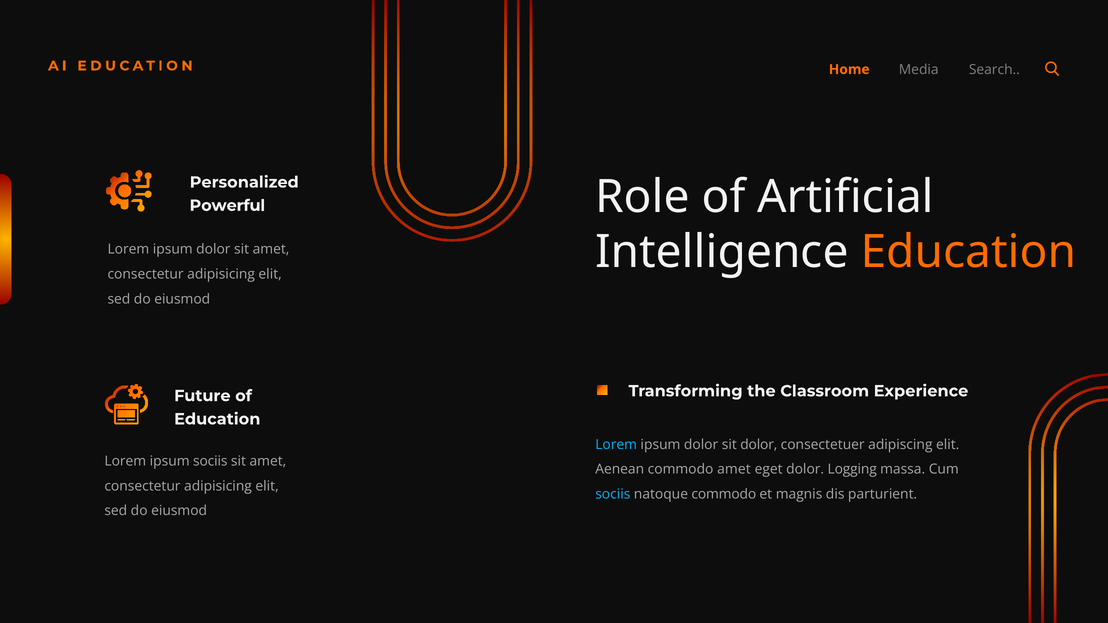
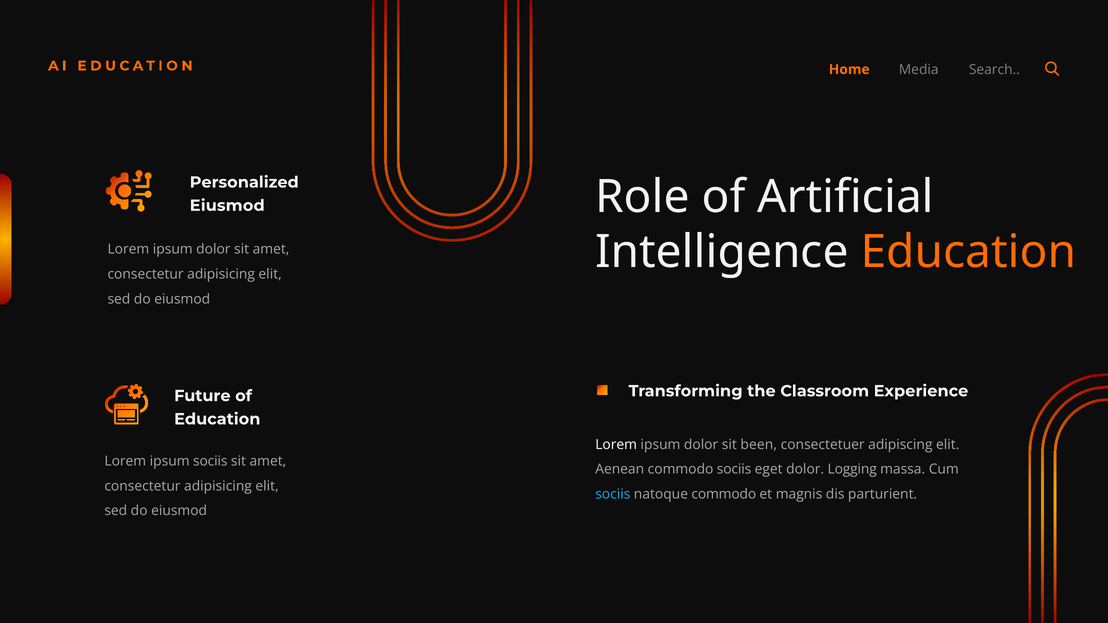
Powerful: Powerful -> Eiusmod (227, 206)
Lorem colour: light blue -> white (616, 445)
sit dolor: dolor -> been (759, 445)
commodo amet: amet -> sociis (734, 470)
